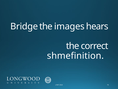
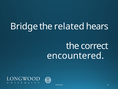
images: images -> related (69, 26)
shmefinition: shmefinition -> encountered (75, 55)
